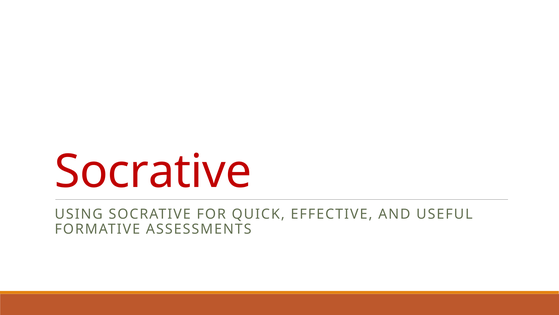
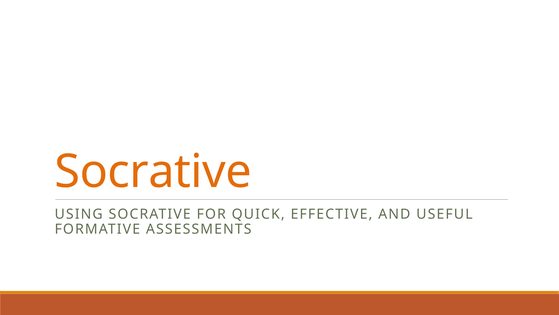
Socrative colour: red -> orange (153, 171)
